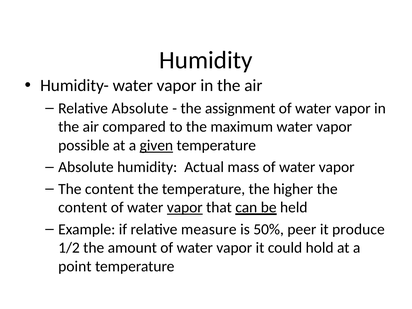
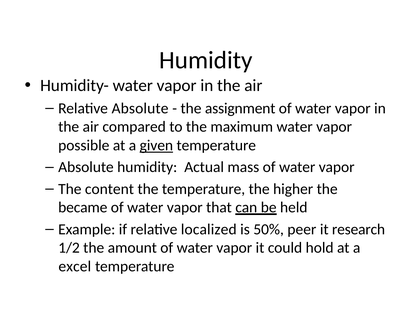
content: content -> became (83, 208)
vapor underline: present -> none (185, 208)
measure: measure -> localized (209, 229)
produce: produce -> research (359, 229)
point: point -> excel (75, 266)
